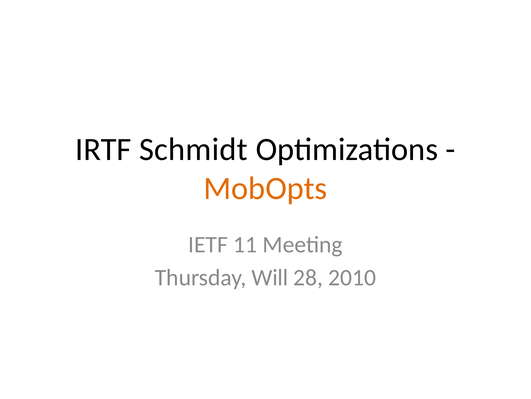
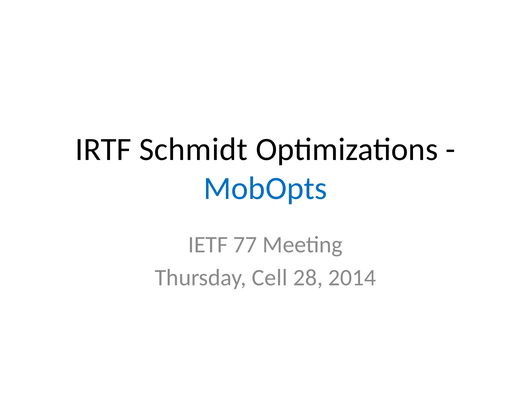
MobOpts colour: orange -> blue (265, 188)
11: 11 -> 77 (245, 244)
Will: Will -> Cell (270, 277)
2010: 2010 -> 2014 (352, 277)
